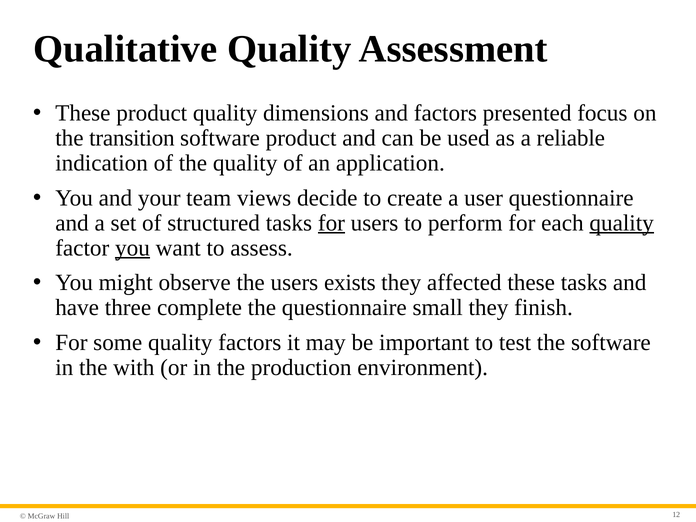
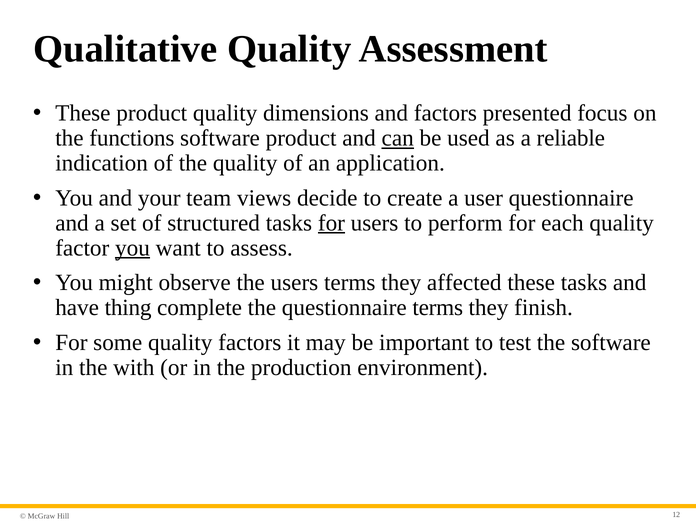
transition: transition -> functions (132, 138)
can underline: none -> present (398, 138)
quality underline: present -> none (622, 223)
users exists: exists -> terms (350, 283)
three: three -> thing (128, 308)
questionnaire small: small -> terms (438, 308)
